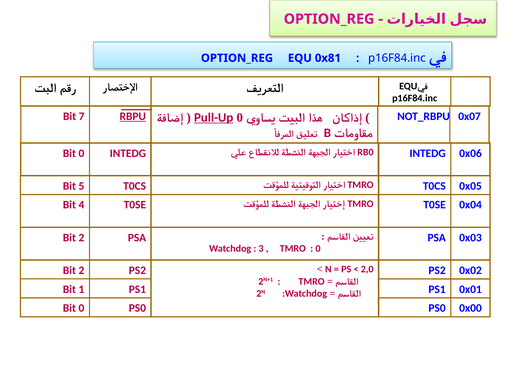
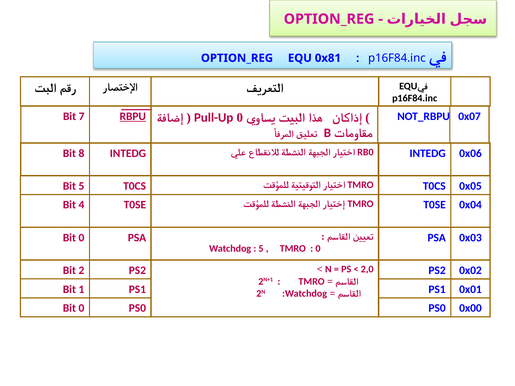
Pull-Up underline: present -> none (214, 118)
0: 0 -> 8 (81, 153)
2: 2 -> 0 (81, 238)
3: 3 -> 5 (261, 249)
